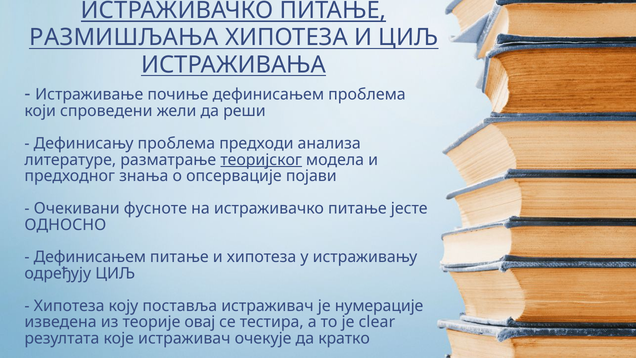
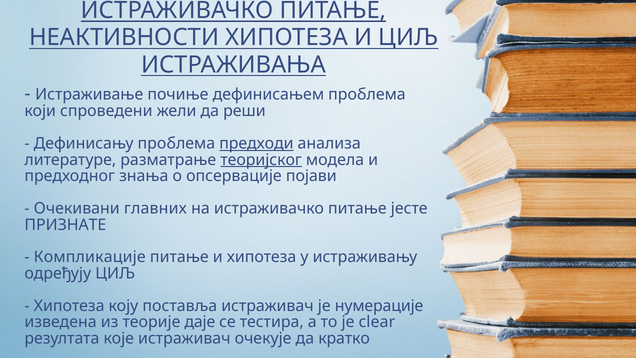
РАЗМИШЉАЊА: РАЗМИШЉАЊА -> НЕАКТИВНОСТИ (124, 38)
предходи underline: none -> present (256, 144)
фусноте: фусноте -> главних (155, 208)
ОДНОСНО: ОДНОСНО -> ПРИЗНАТЕ (65, 225)
Дефинисањем: Дефинисањем -> Компликације (90, 257)
овај: овај -> даје (200, 322)
